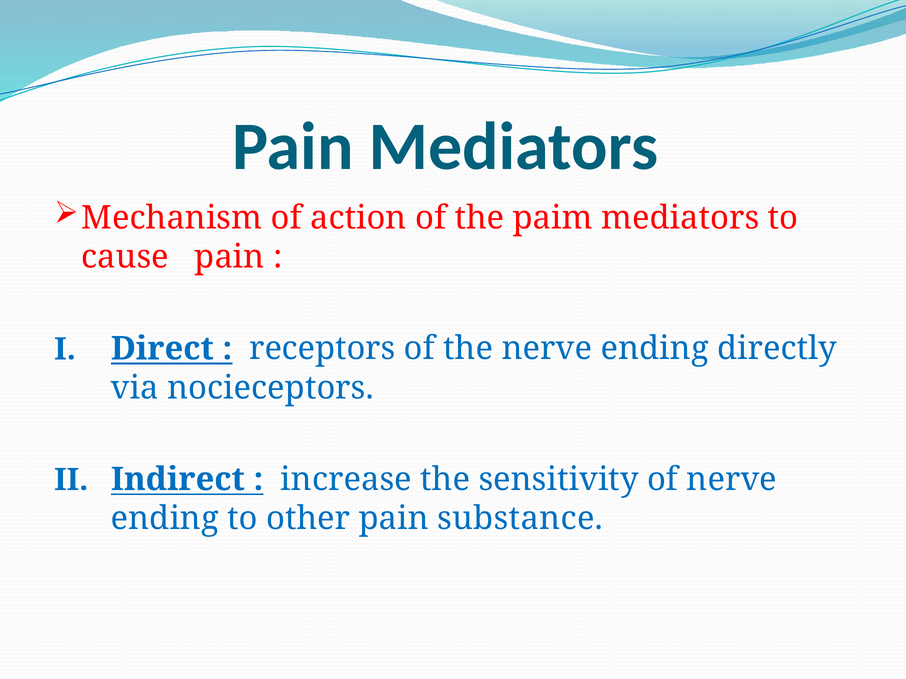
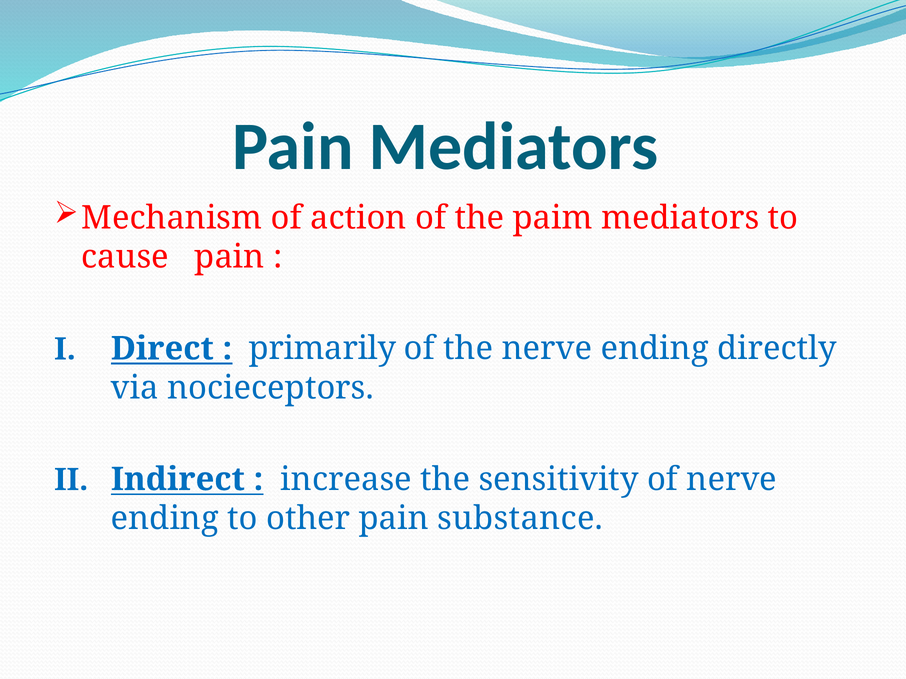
receptors: receptors -> primarily (323, 349)
